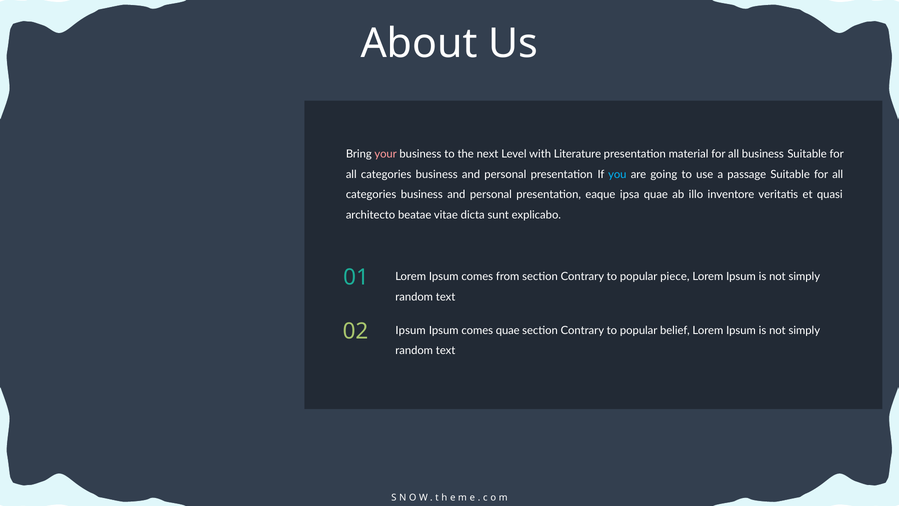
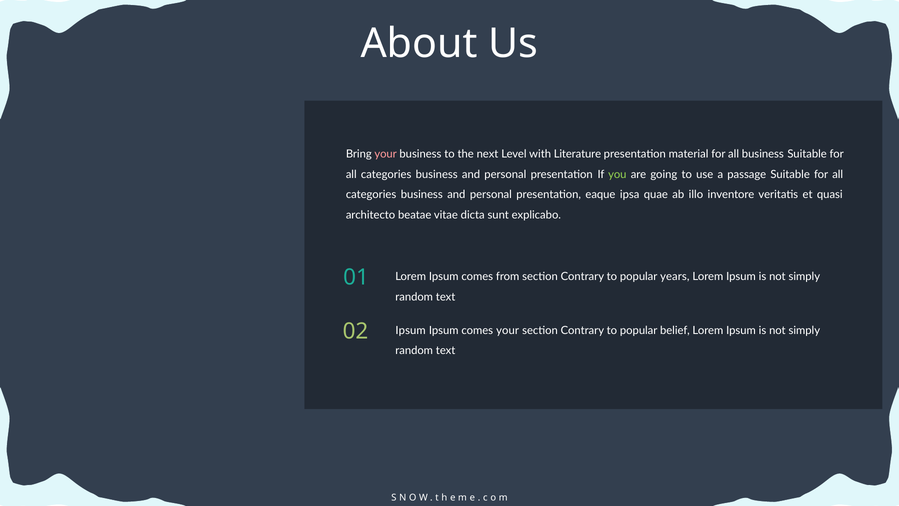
you colour: light blue -> light green (617, 174)
piece: piece -> years (675, 277)
comes quae: quae -> your (508, 330)
